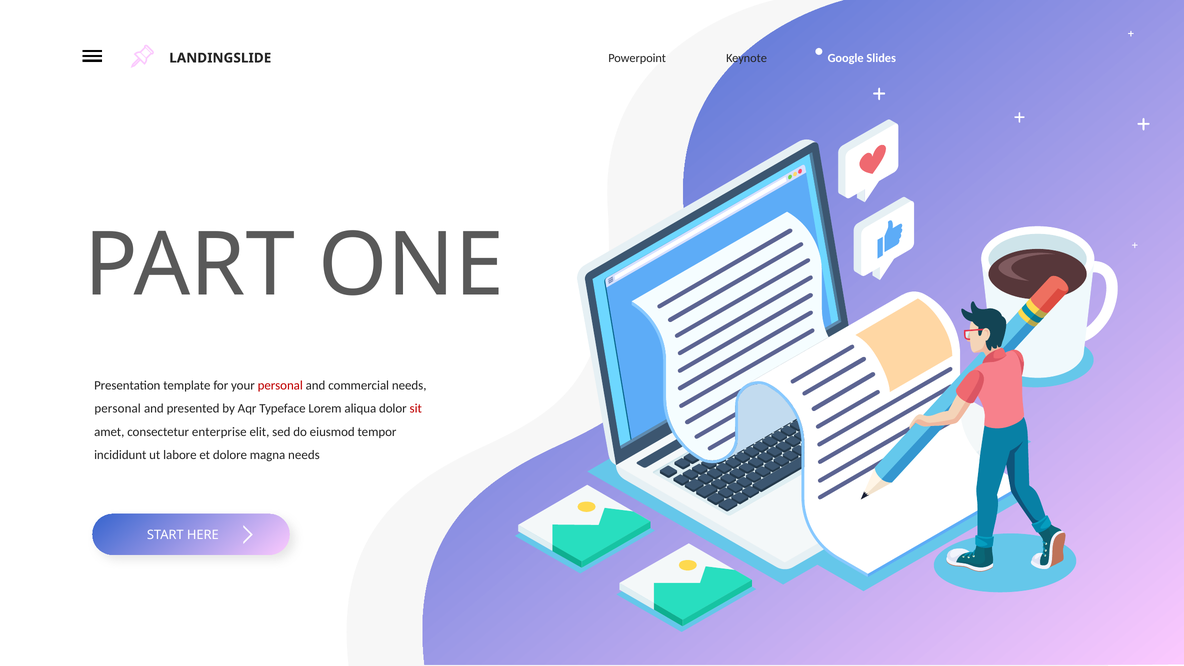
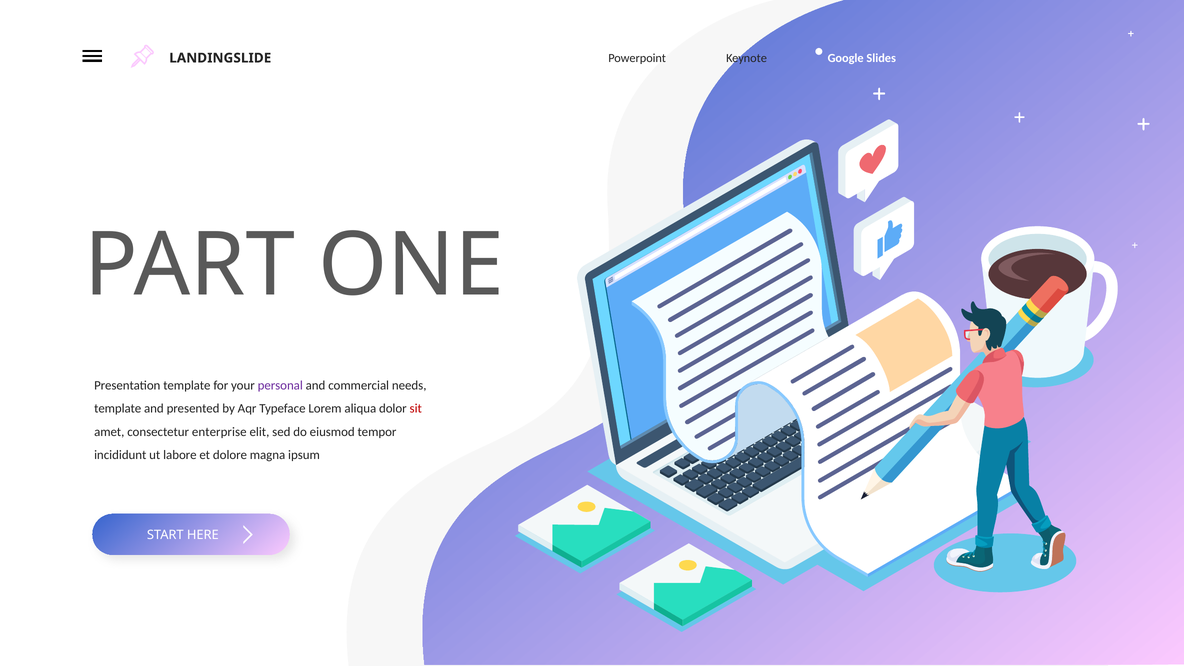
personal colour: red -> purple (280, 385)
personal: personal -> template (118, 409)
magna needs: needs -> ipsum (304, 455)
